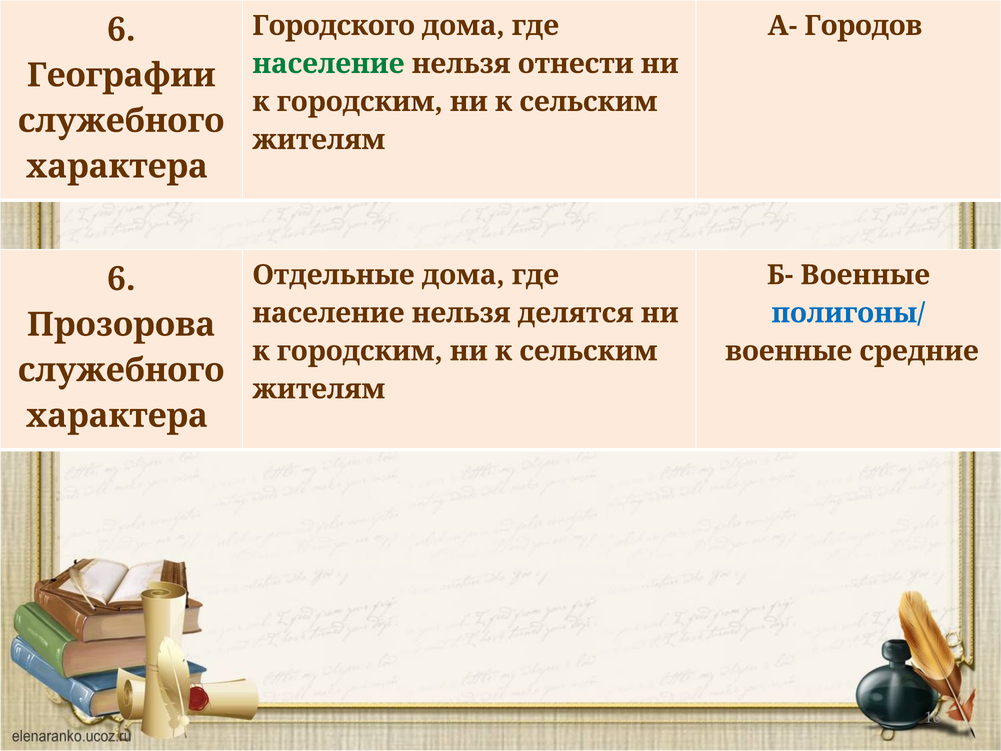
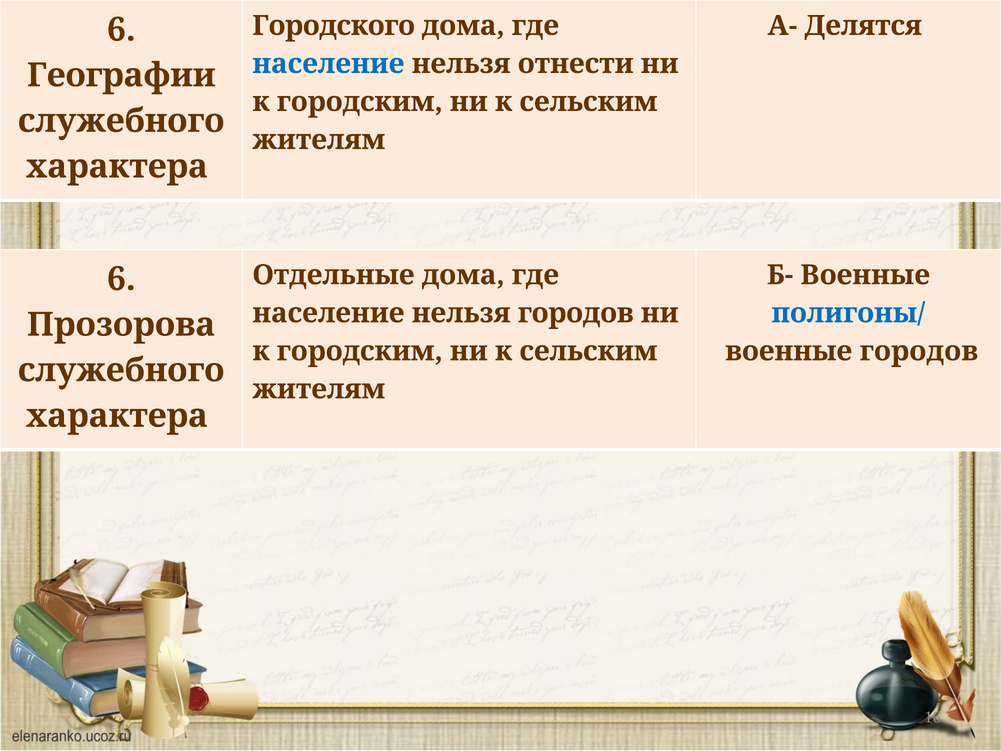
Городов: Городов -> Делятся (863, 26)
население colour: green -> blue (328, 64)
нельзя делятся: делятся -> городов (576, 313)
военные средние: средние -> городов (919, 351)
